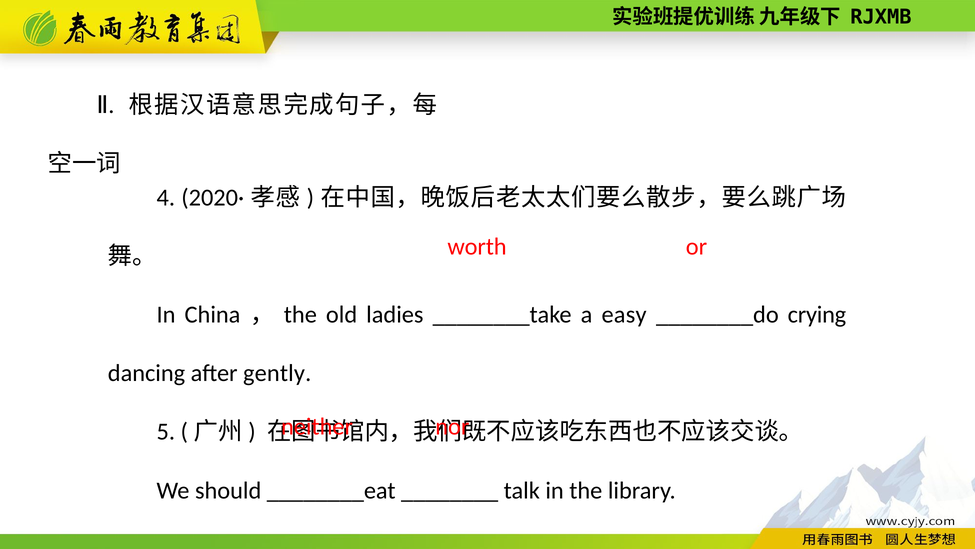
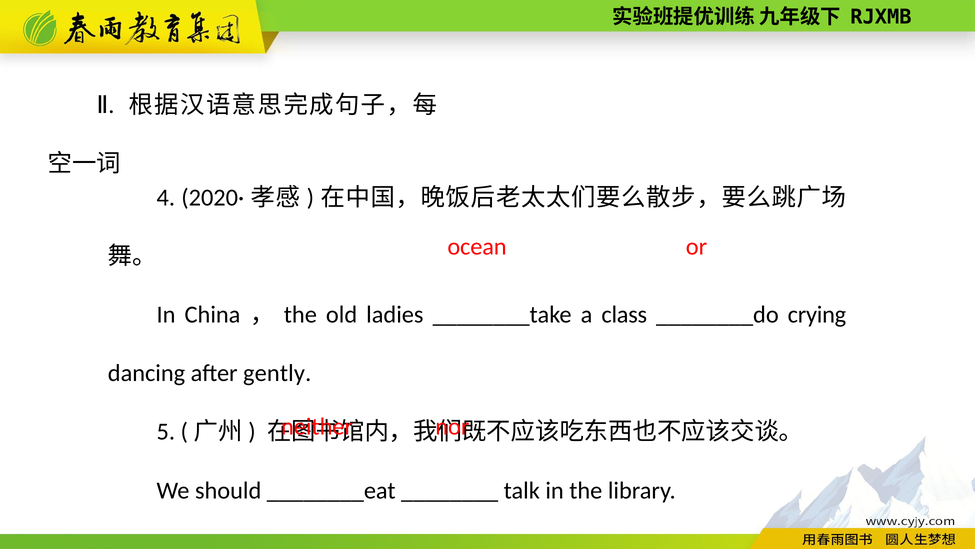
worth: worth -> ocean (477, 246)
easy: easy -> class (624, 314)
